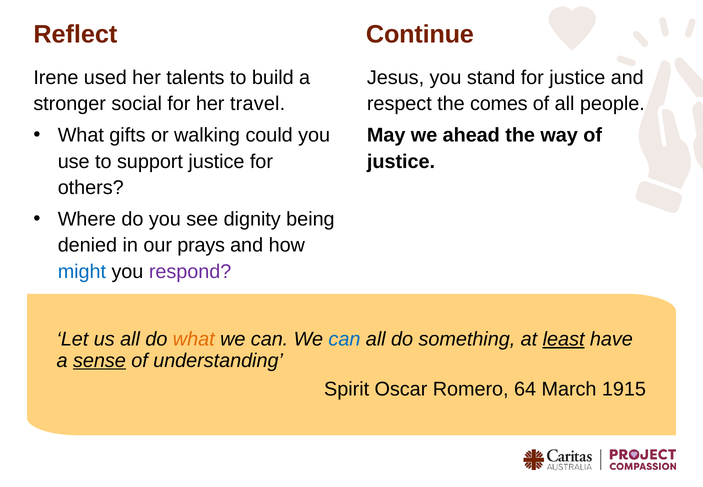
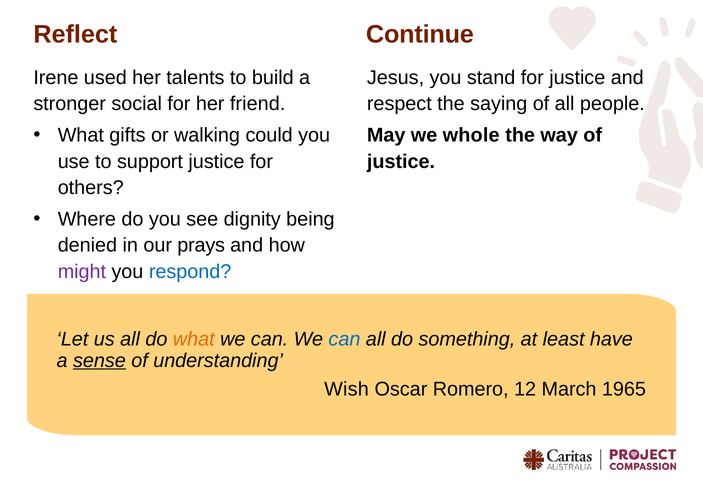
travel: travel -> friend (258, 104)
comes: comes -> saying (499, 104)
ahead: ahead -> whole (471, 135)
might colour: blue -> purple (82, 271)
respond colour: purple -> blue (190, 271)
least underline: present -> none (564, 339)
Spirit: Spirit -> Wish (347, 389)
64: 64 -> 12 (525, 389)
1915: 1915 -> 1965 (624, 389)
